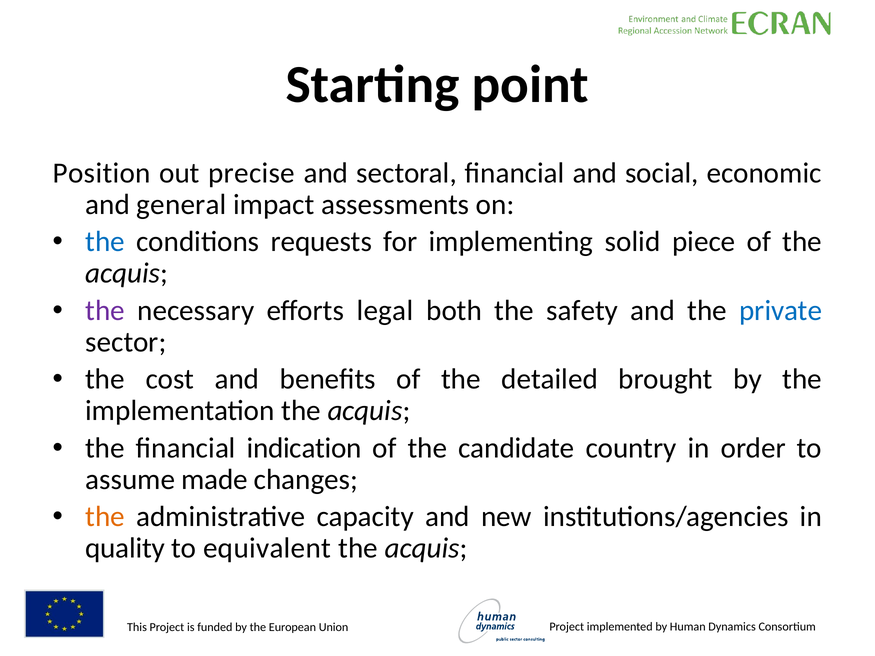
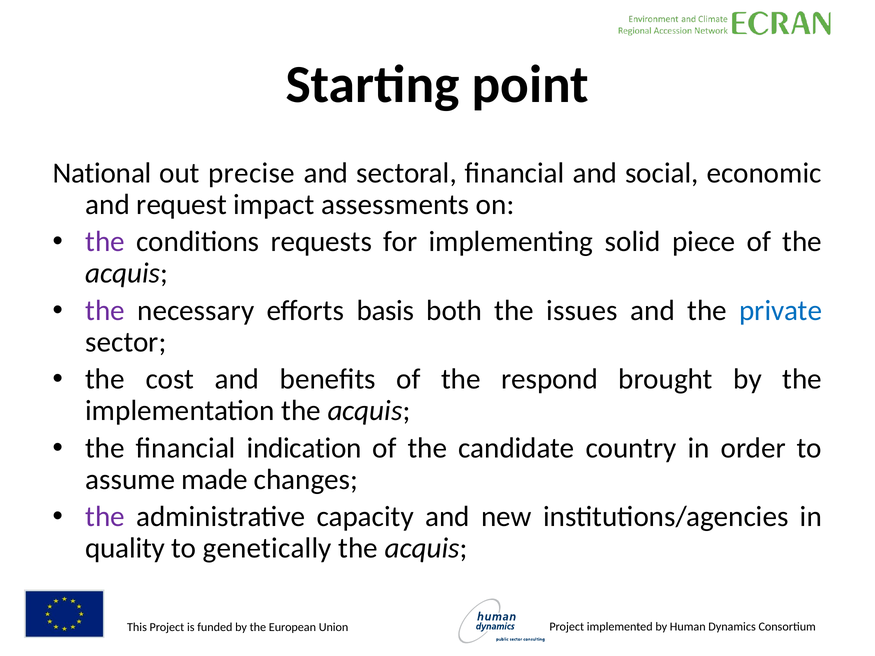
Position: Position -> National (102, 173)
general: general -> request (182, 205)
the colour: blue -> purple (105, 242)
legal: legal -> basis (385, 311)
safety: safety -> issues (582, 311)
detailed: detailed -> respond (550, 379)
the colour: orange -> purple (105, 517)
equivalent: equivalent -> genetically (267, 549)
